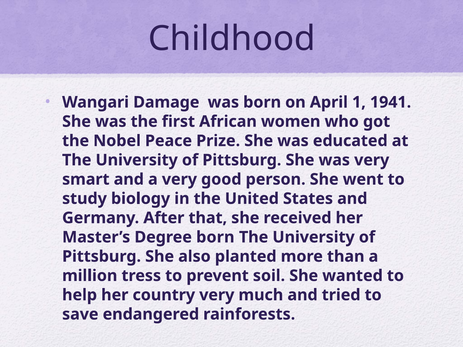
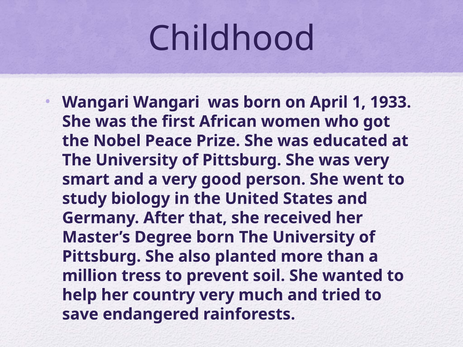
Wangari Damage: Damage -> Wangari (166, 102)
1941: 1941 -> 1933 (391, 102)
